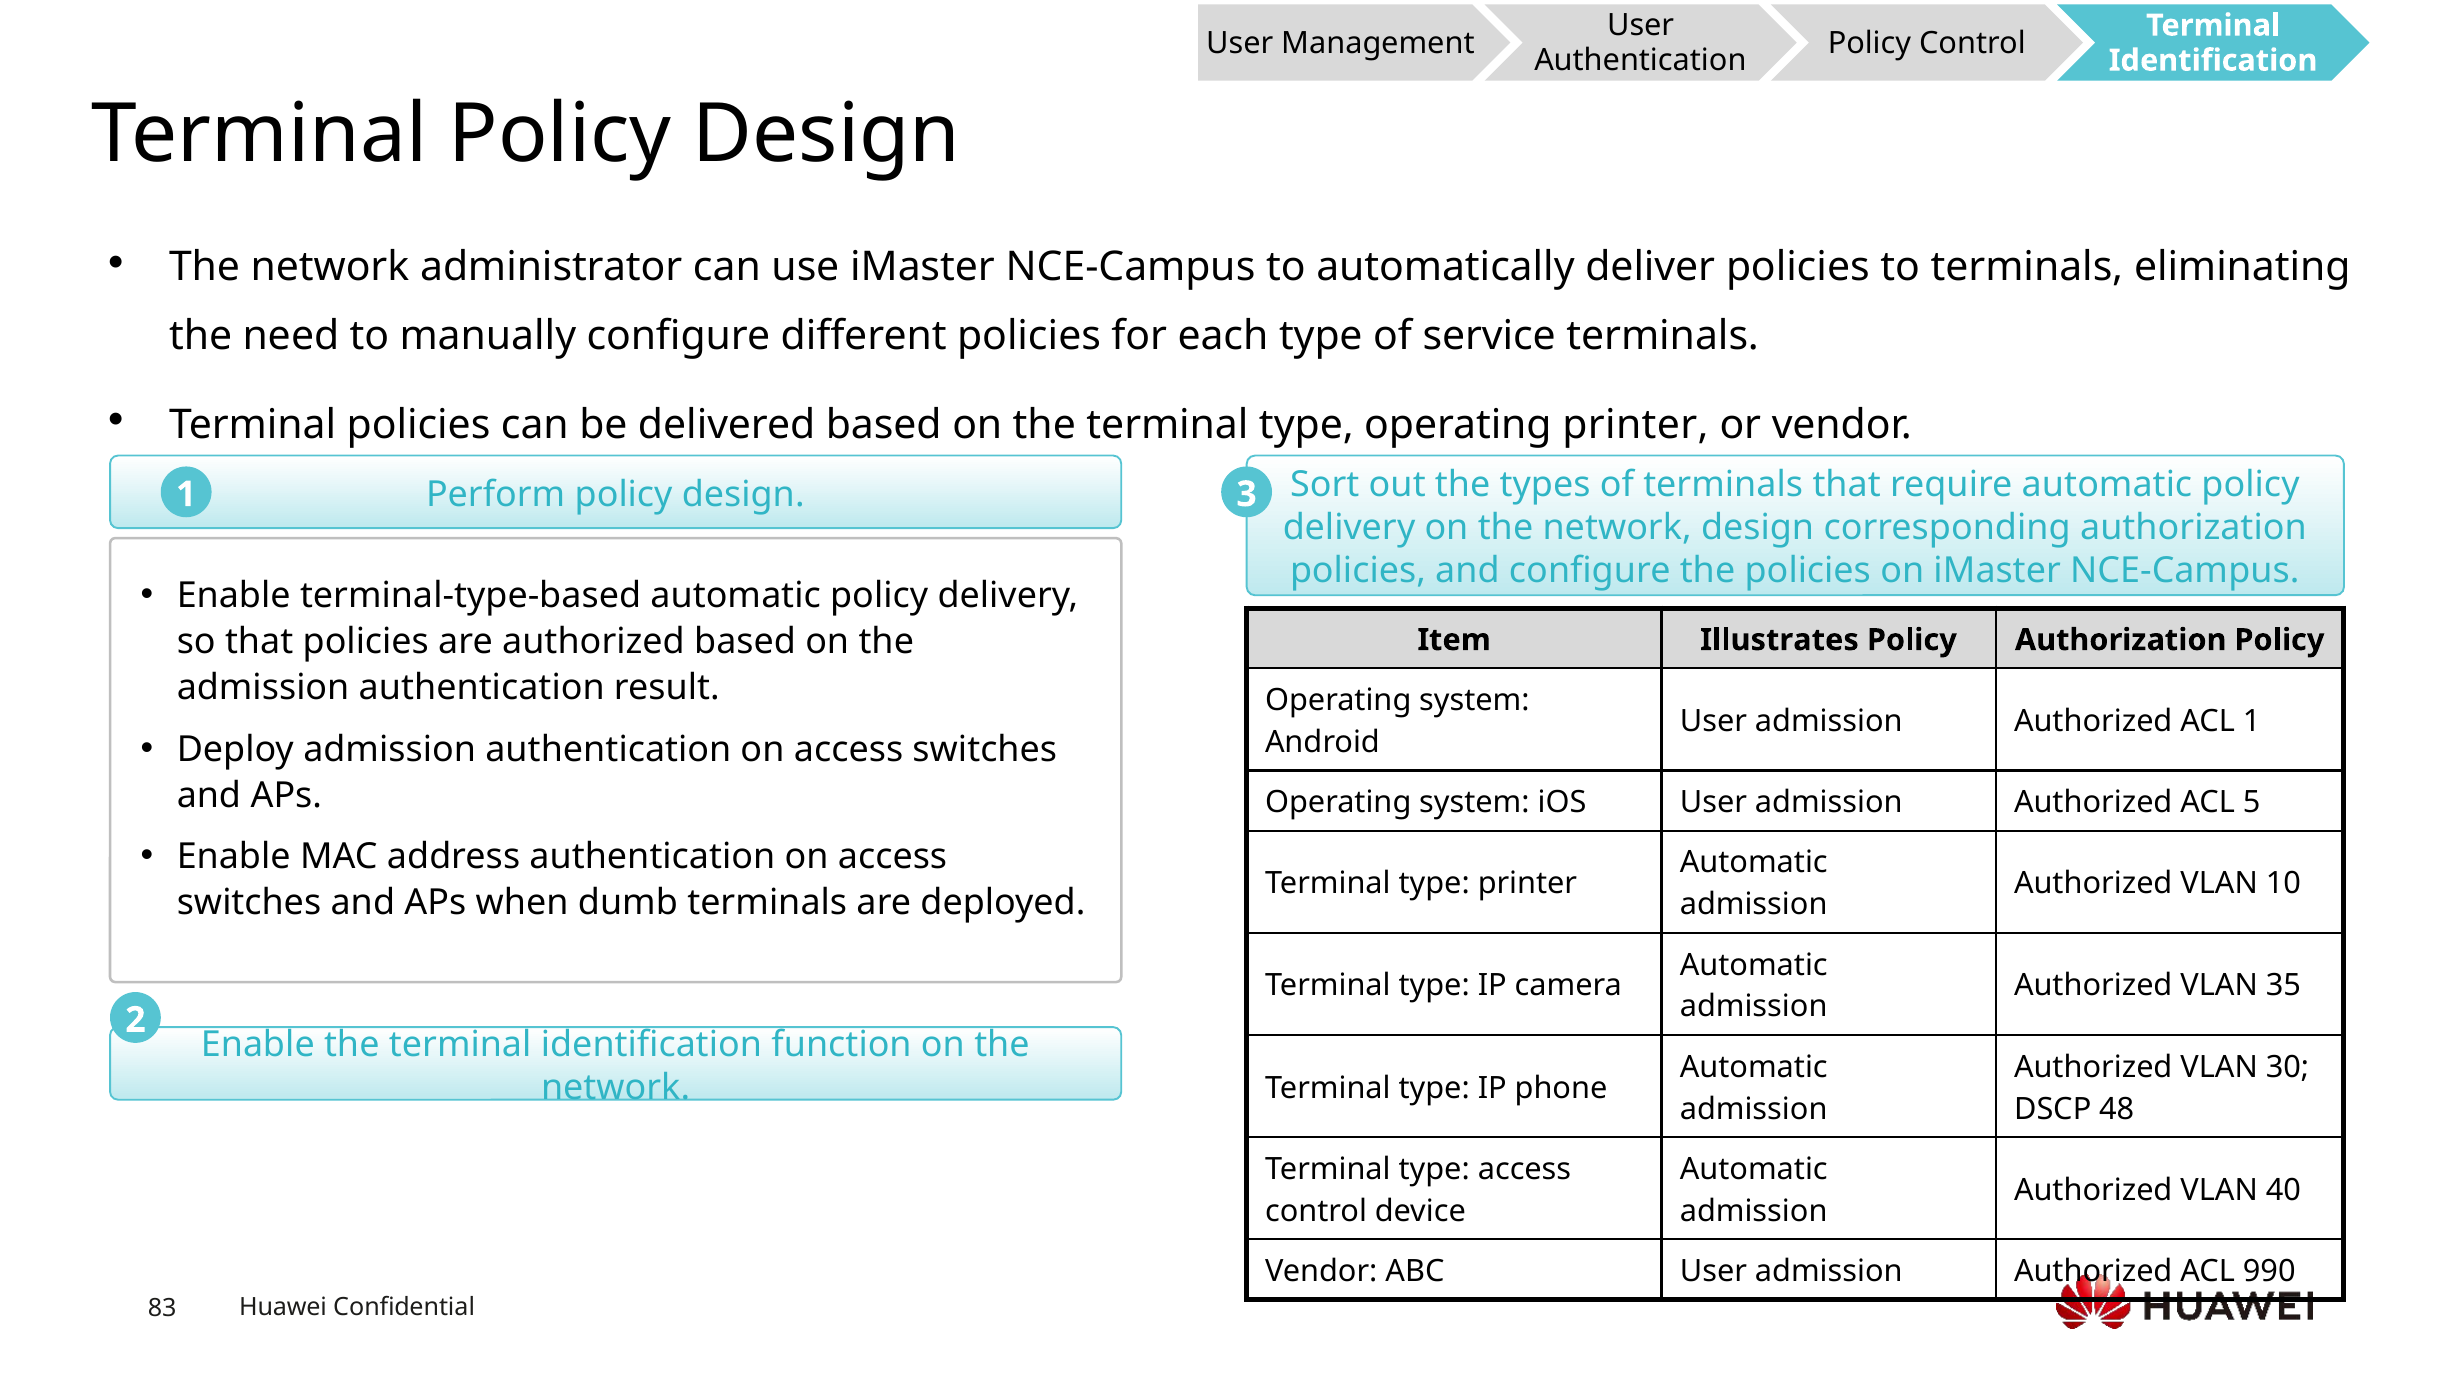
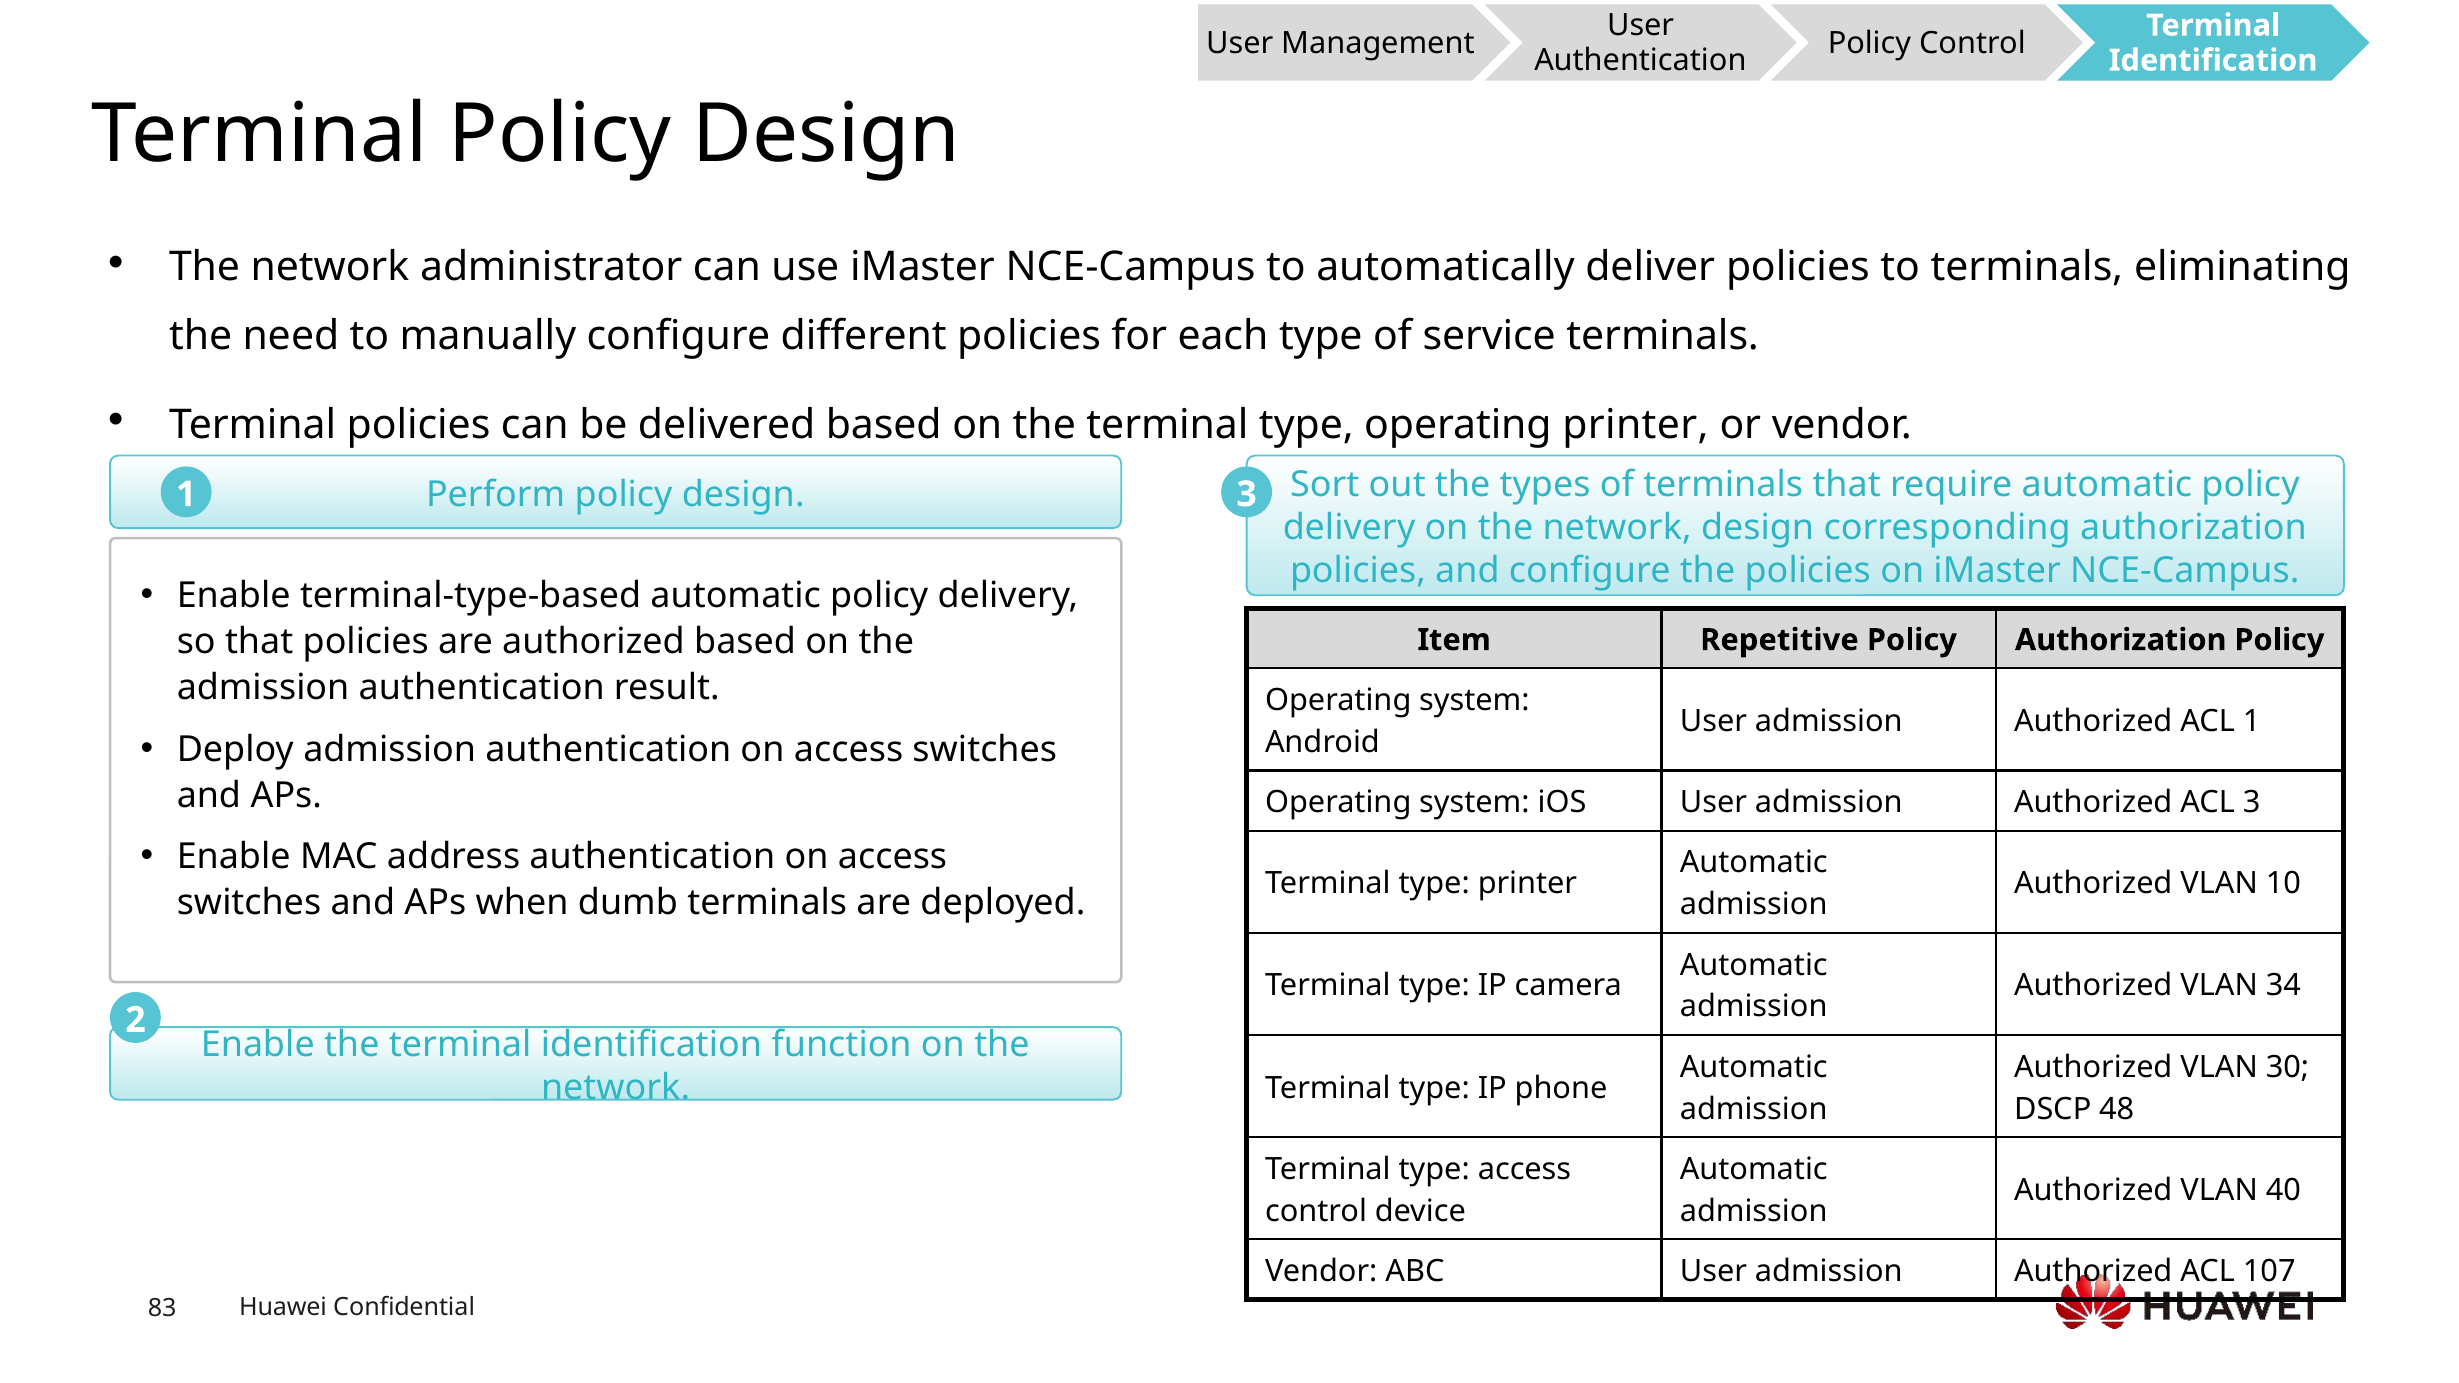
Illustrates: Illustrates -> Repetitive (1779, 640)
ACL 5: 5 -> 3 (2252, 803)
35: 35 -> 34 (2283, 986)
990: 990 -> 107 (2269, 1272)
